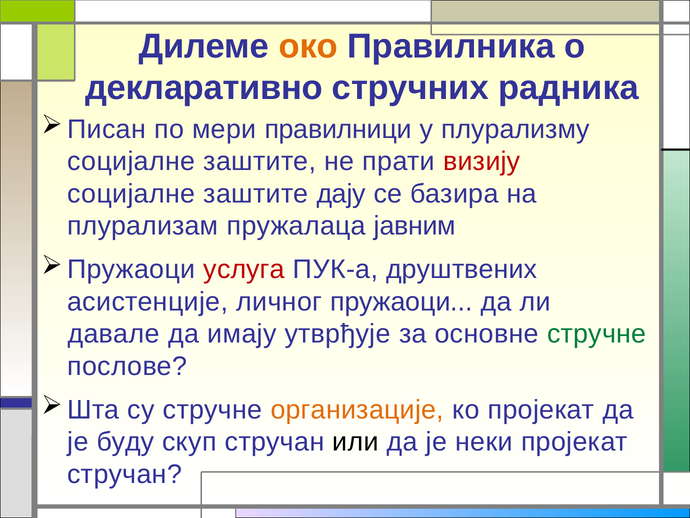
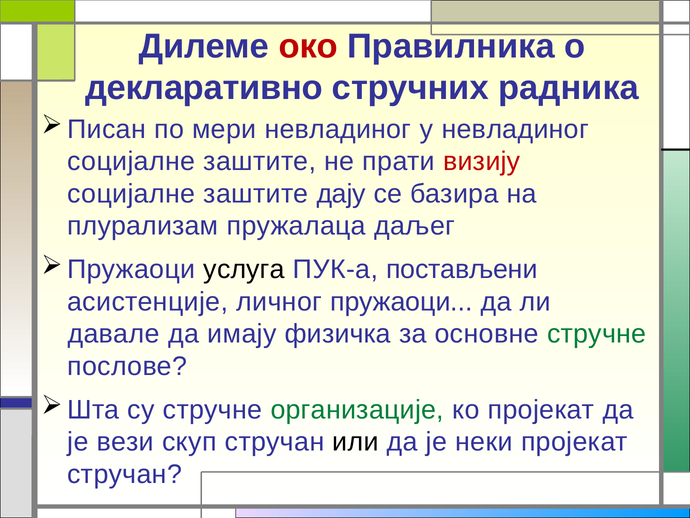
око colour: orange -> red (308, 46)
мери правилници: правилници -> невладиног (338, 129)
у плурализму: плурализму -> невладиног (515, 129)
јавним: јавним -> даљег (415, 226)
услуга colour: red -> black (244, 269)
друштвених: друштвених -> постављени (462, 269)
утврђује: утврђује -> физичка (338, 334)
организације colour: orange -> green (357, 409)
буду: буду -> вези (125, 441)
